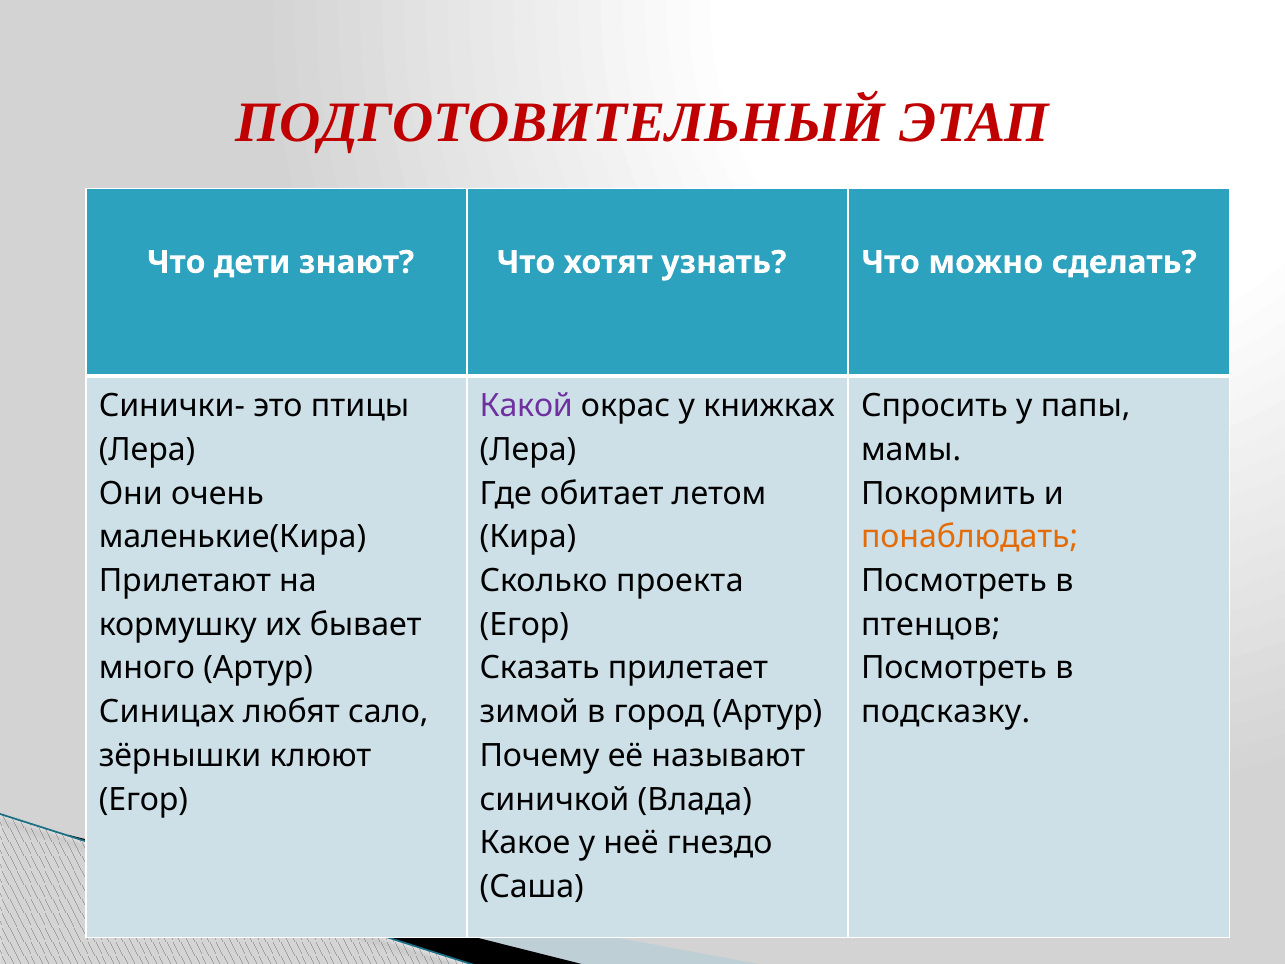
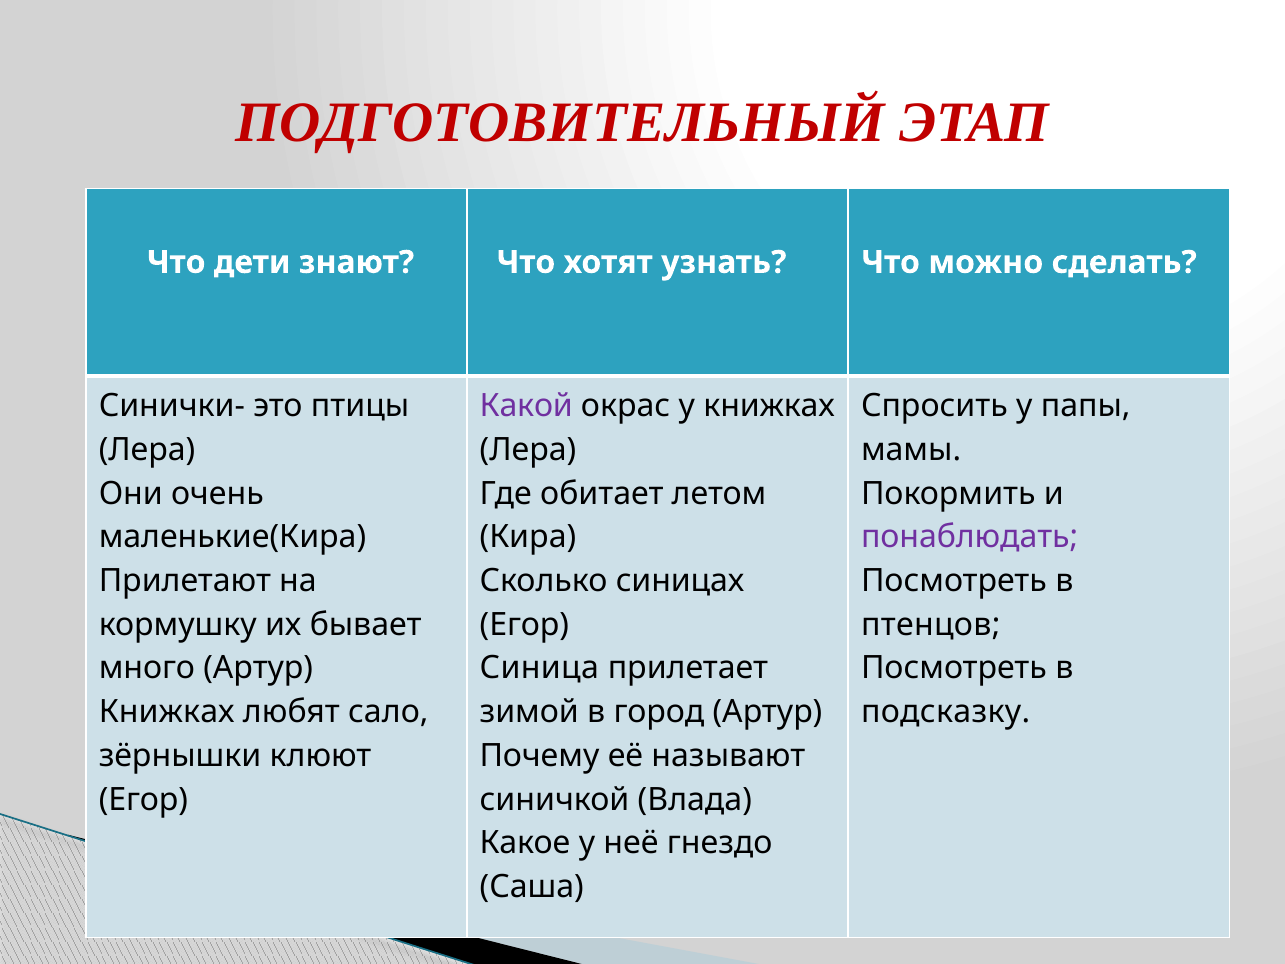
понаблюдать colour: orange -> purple (970, 537)
проекта: проекта -> синицах (680, 581)
Сказать: Сказать -> Синица (539, 668)
Синицах: Синицах -> Книжках (167, 712)
